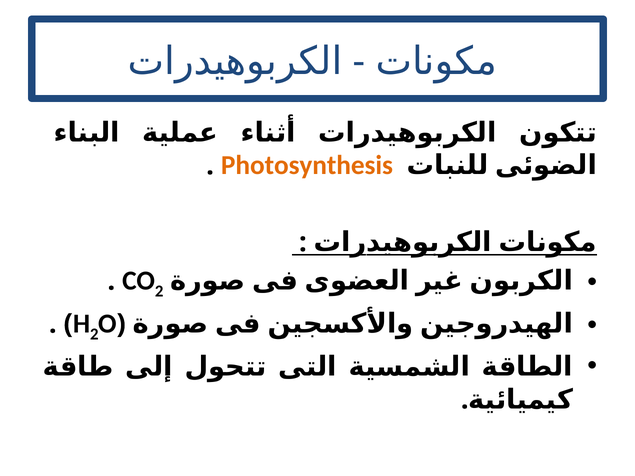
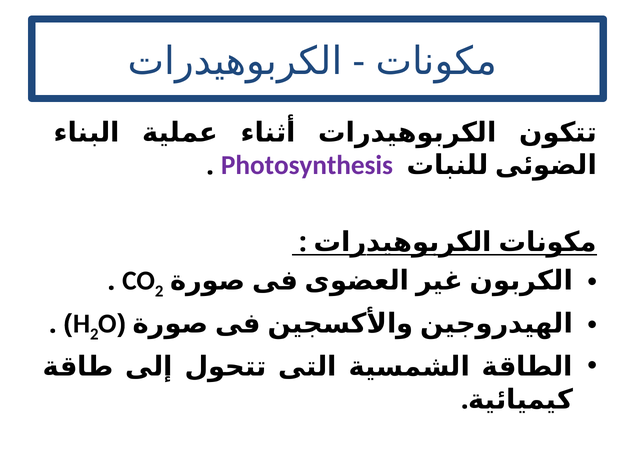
Photosynthesis colour: orange -> purple (307, 165)
